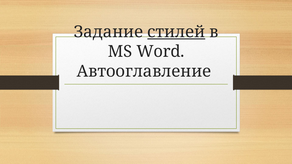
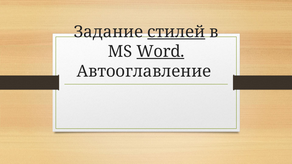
Word underline: none -> present (160, 52)
